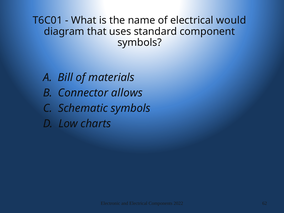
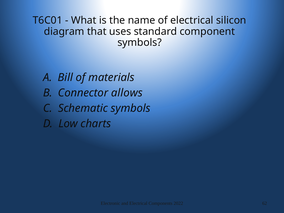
would: would -> silicon (231, 20)
